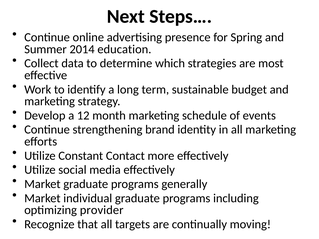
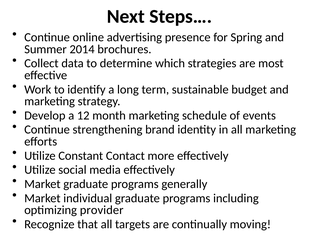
education: education -> brochures (124, 49)
